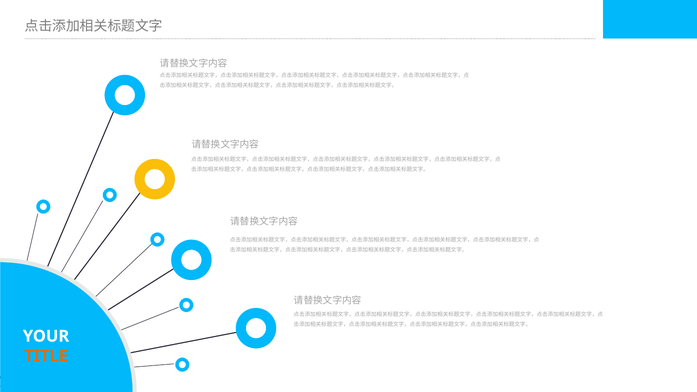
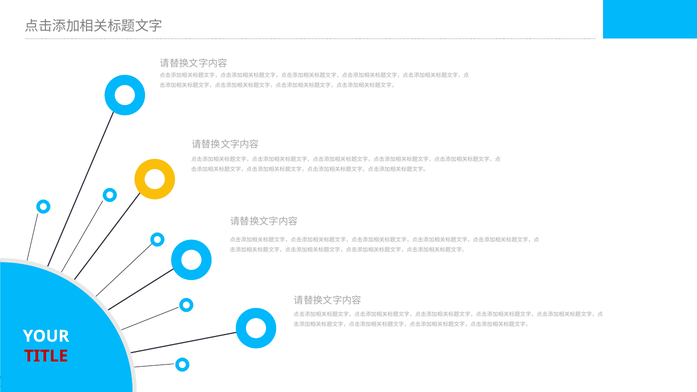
TITLE colour: orange -> red (46, 356)
